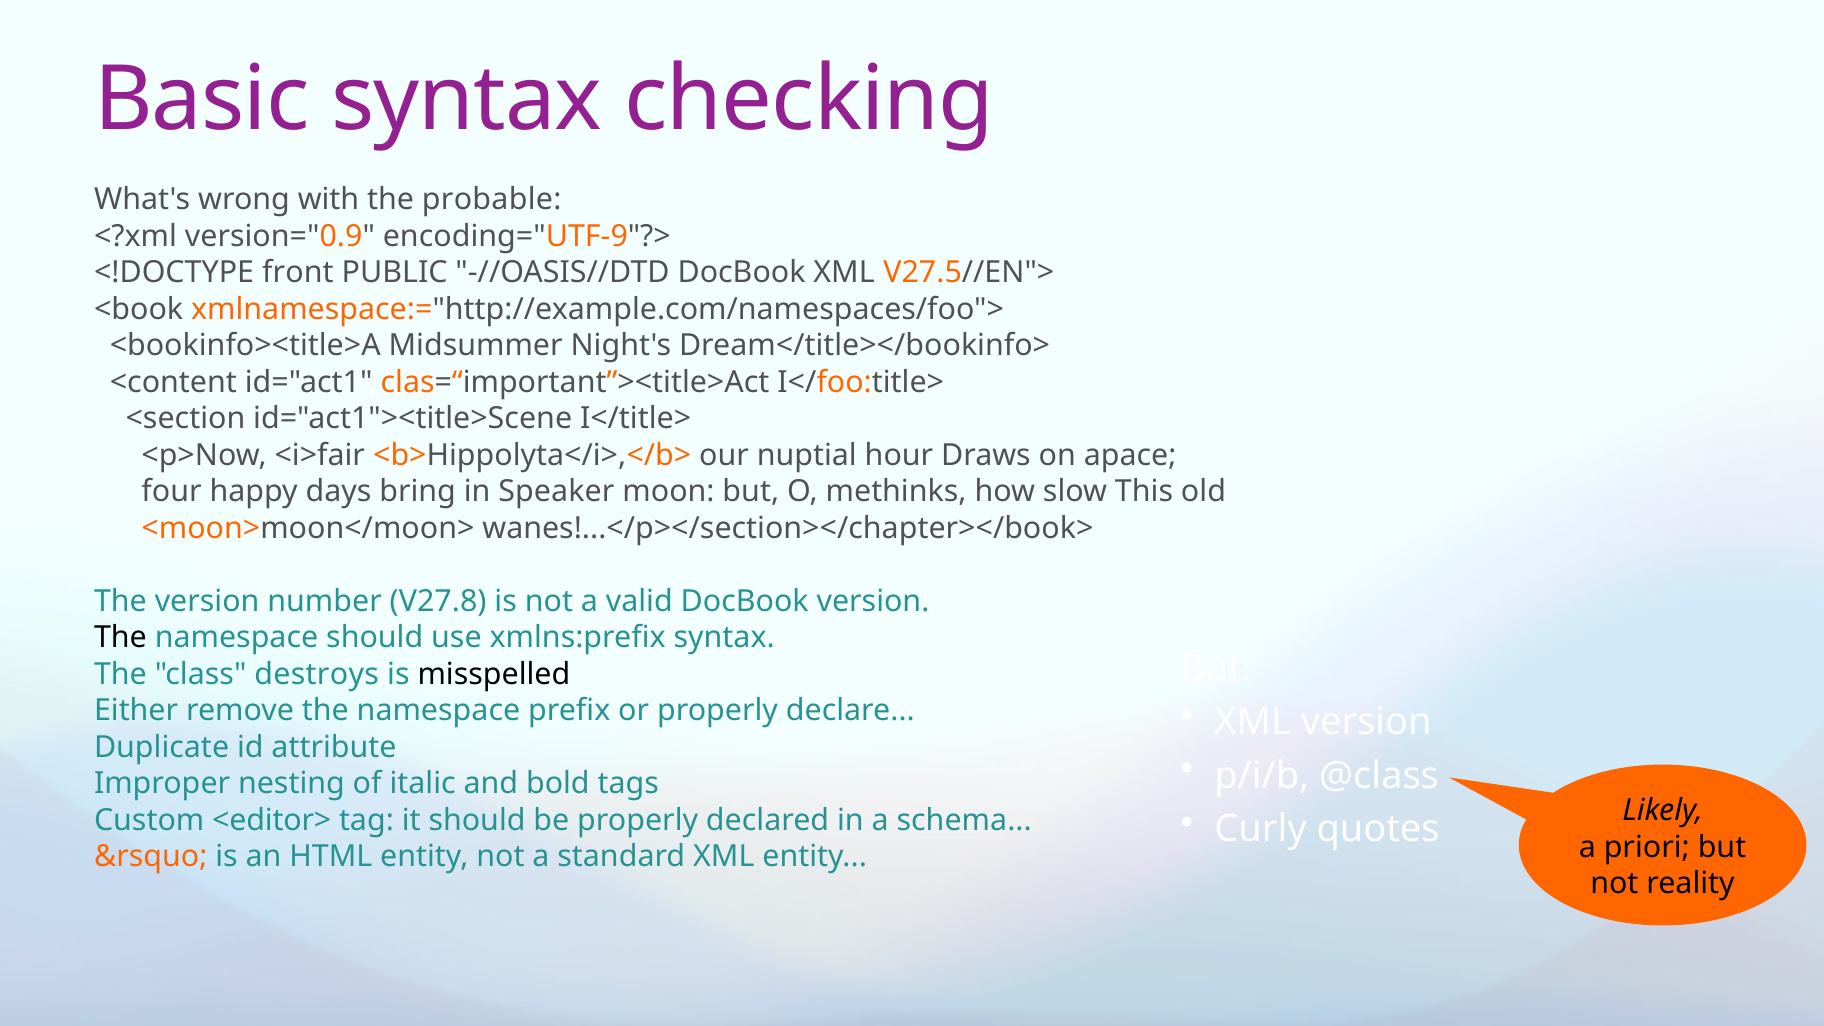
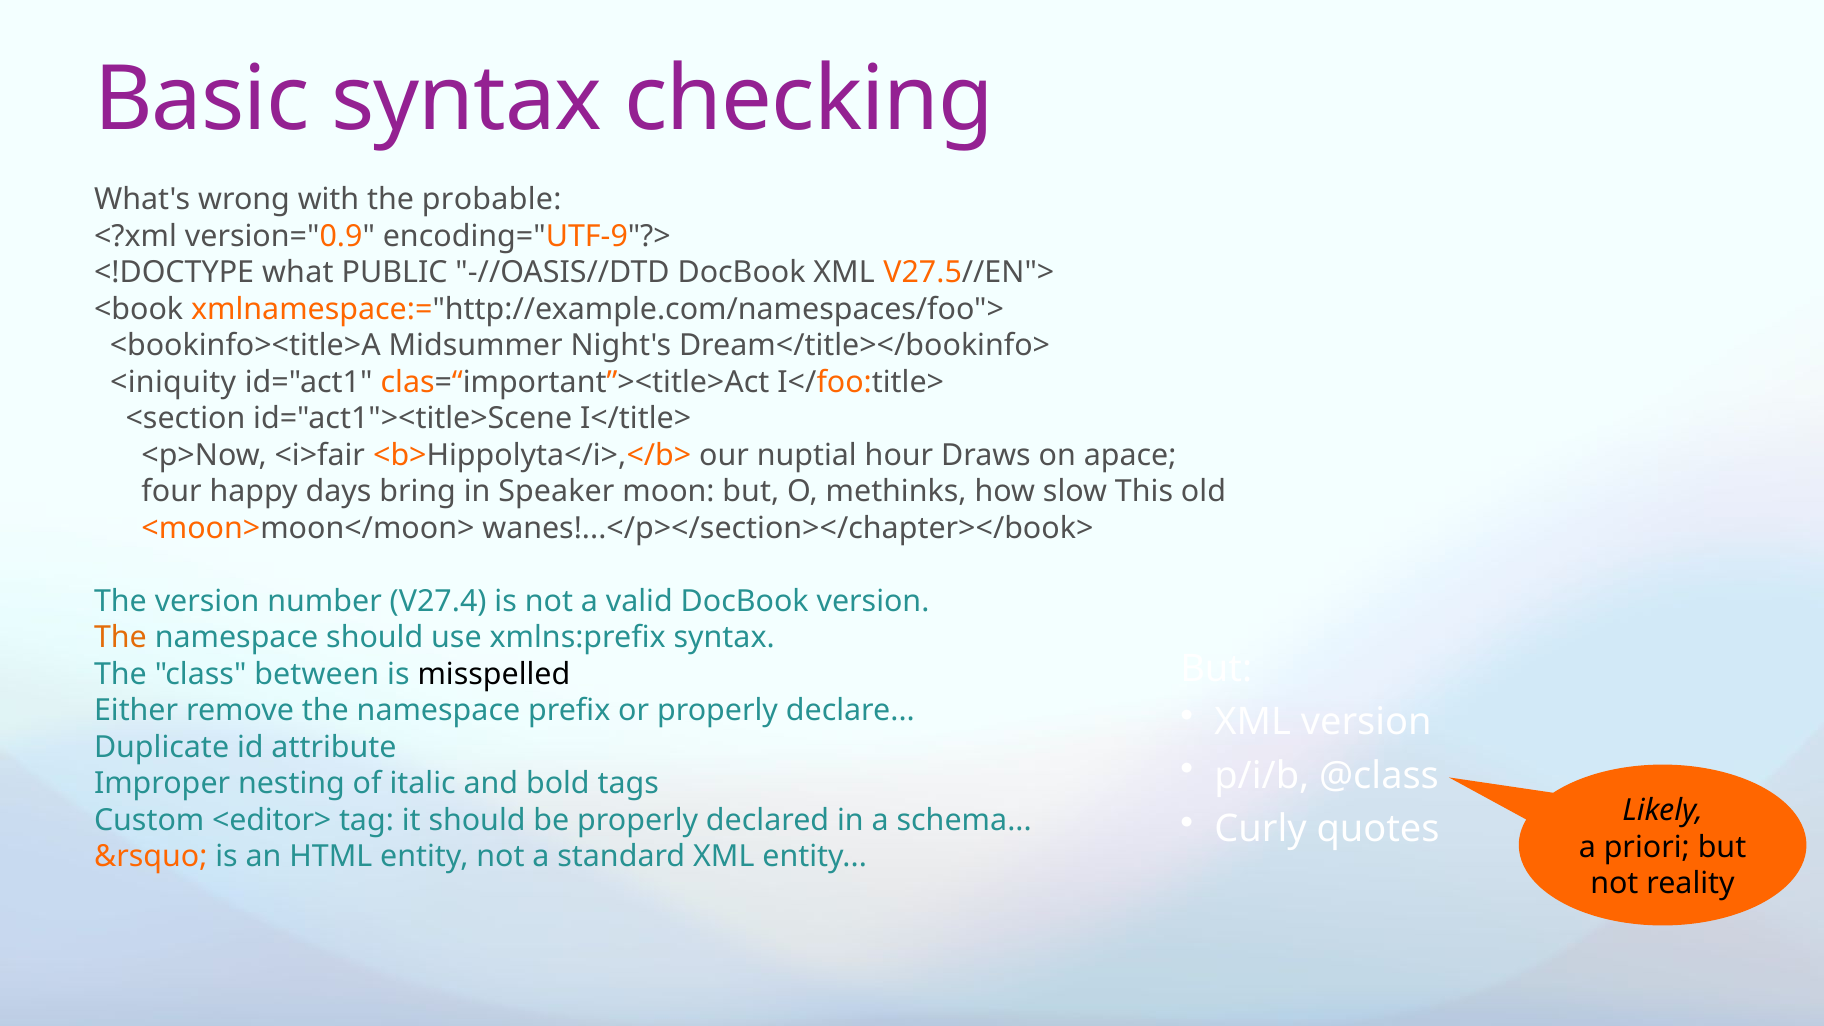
front: front -> what (298, 273)
<content: <content -> <iniquity (173, 382)
V27.8: V27.8 -> V27.4 (438, 601)
The colour: black -> orange (120, 638)
destroys: destroys -> between (317, 674)
